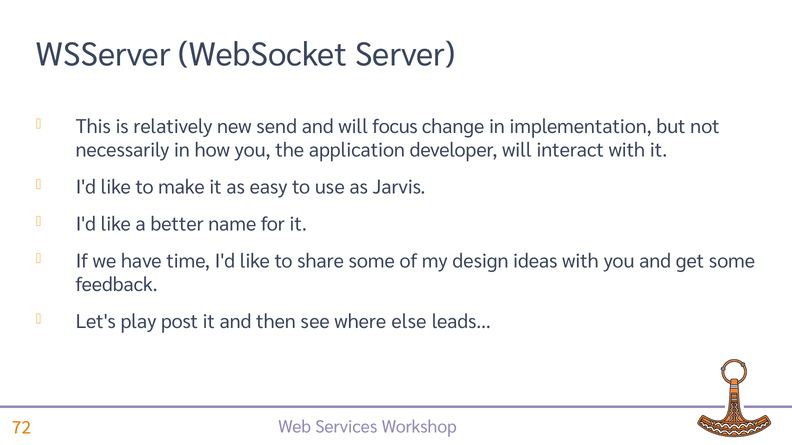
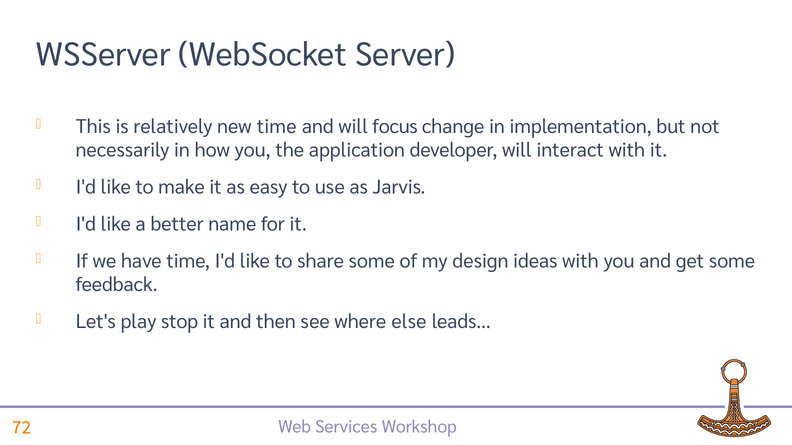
new send: send -> time (277, 127)
post: post -> stop (180, 322)
